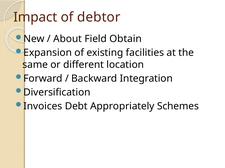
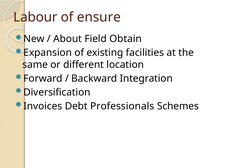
Impact: Impact -> Labour (35, 17)
debtor: debtor -> ensure (99, 17)
Appropriately: Appropriately -> Professionals (122, 107)
